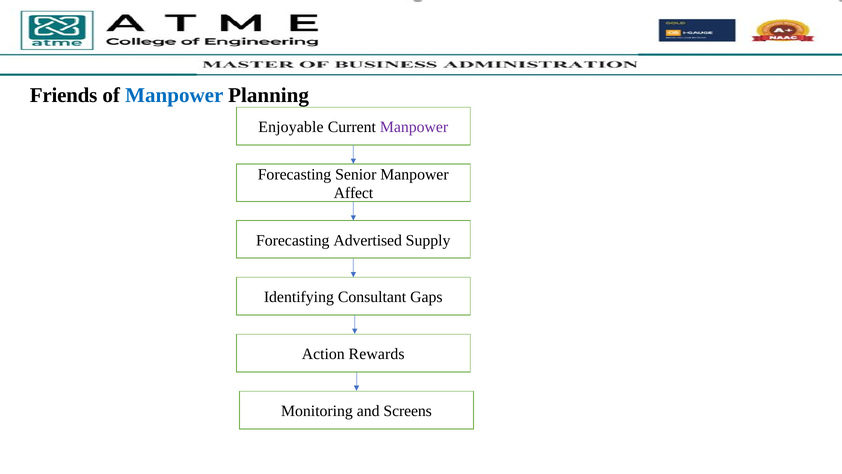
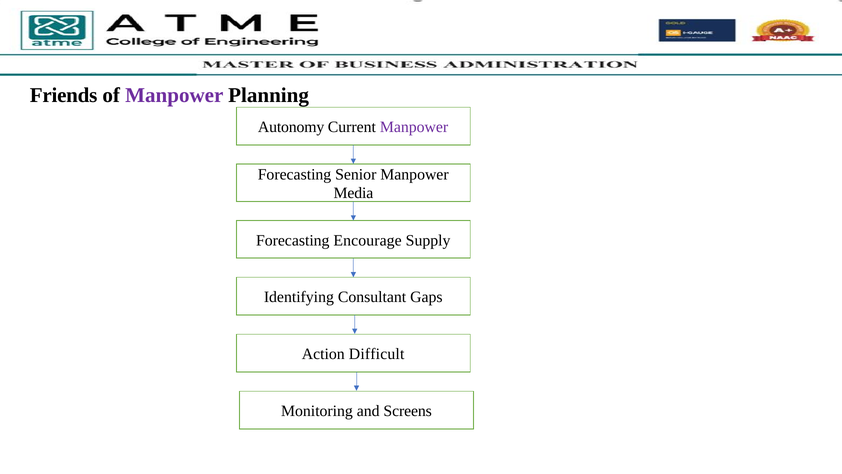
Manpower colour: blue -> purple (174, 95)
Enjoyable: Enjoyable -> Autonomy (291, 127)
Affect: Affect -> Media (353, 193)
Advertised: Advertised -> Encourage (368, 240)
Rewards: Rewards -> Difficult (377, 354)
